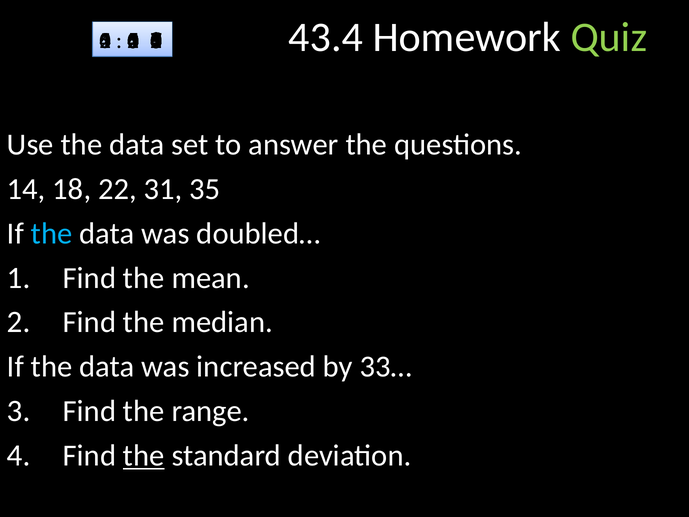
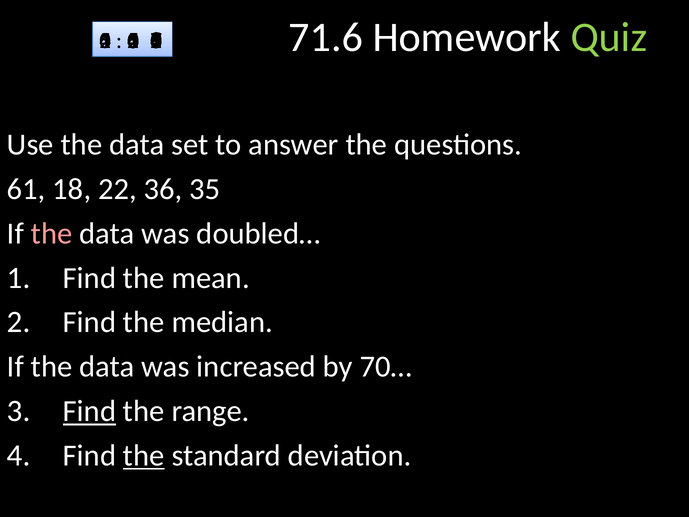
43.4: 43.4 -> 71.6 (326, 37)
14: 14 -> 61 (26, 189)
31: 31 -> 36 (163, 189)
the colour: light blue -> pink (52, 233)
33…: 33… -> 70… (386, 367)
Find underline: none -> present (90, 411)
